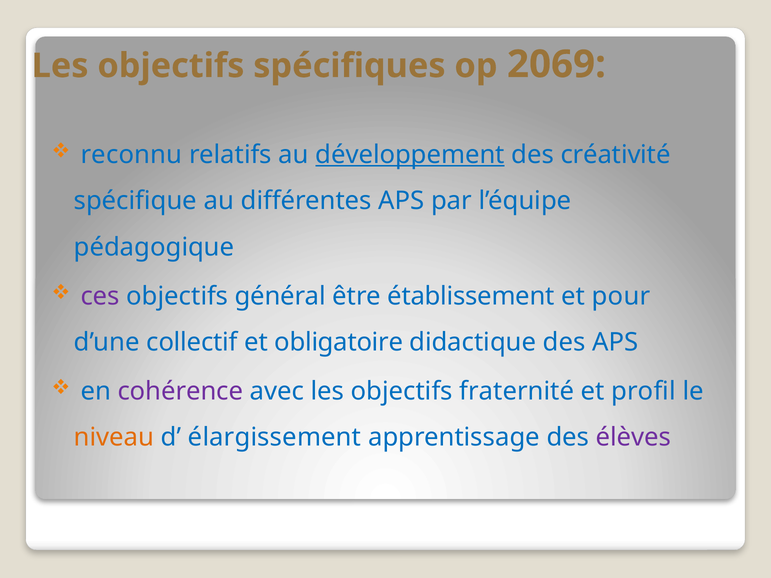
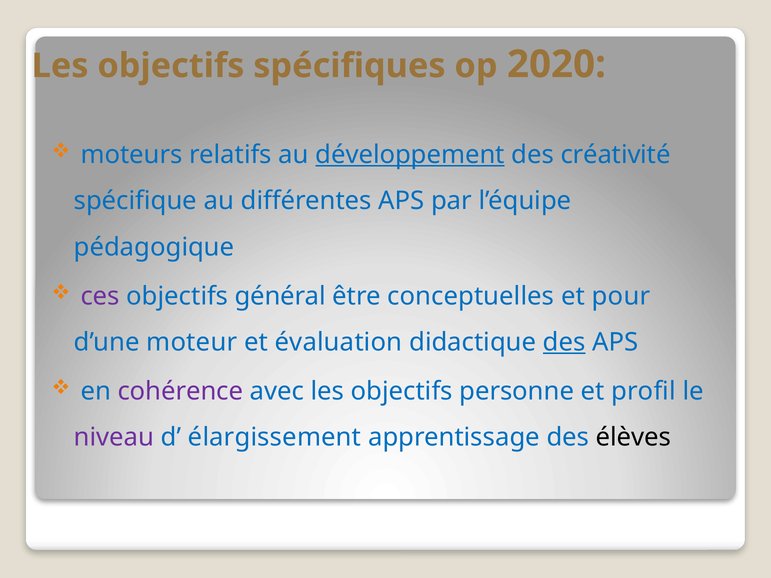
2069: 2069 -> 2020 (556, 64)
reconnu: reconnu -> moteurs (132, 155)
établissement: établissement -> conceptuelles (471, 296)
collectif: collectif -> moteur (192, 343)
obligatoire: obligatoire -> évaluation (339, 343)
des underline: none -> present (564, 343)
fraternité: fraternité -> personne (517, 391)
niveau colour: orange -> purple (114, 438)
élèves colour: purple -> black (633, 438)
